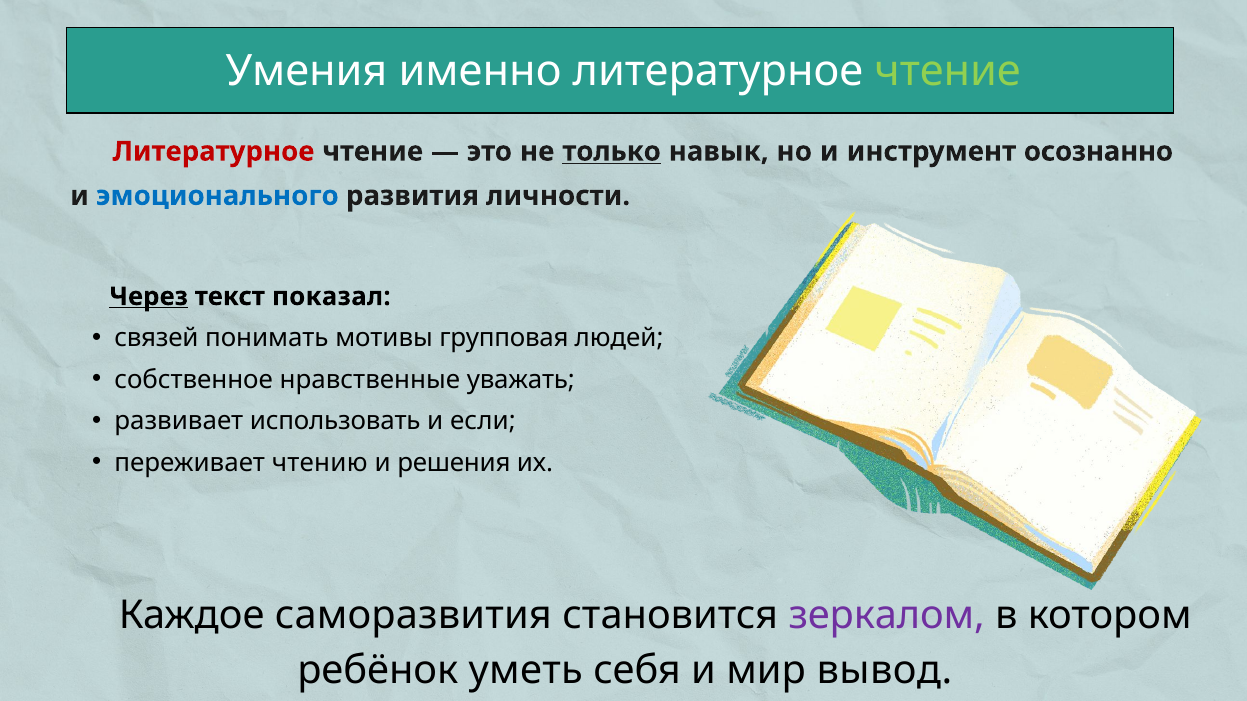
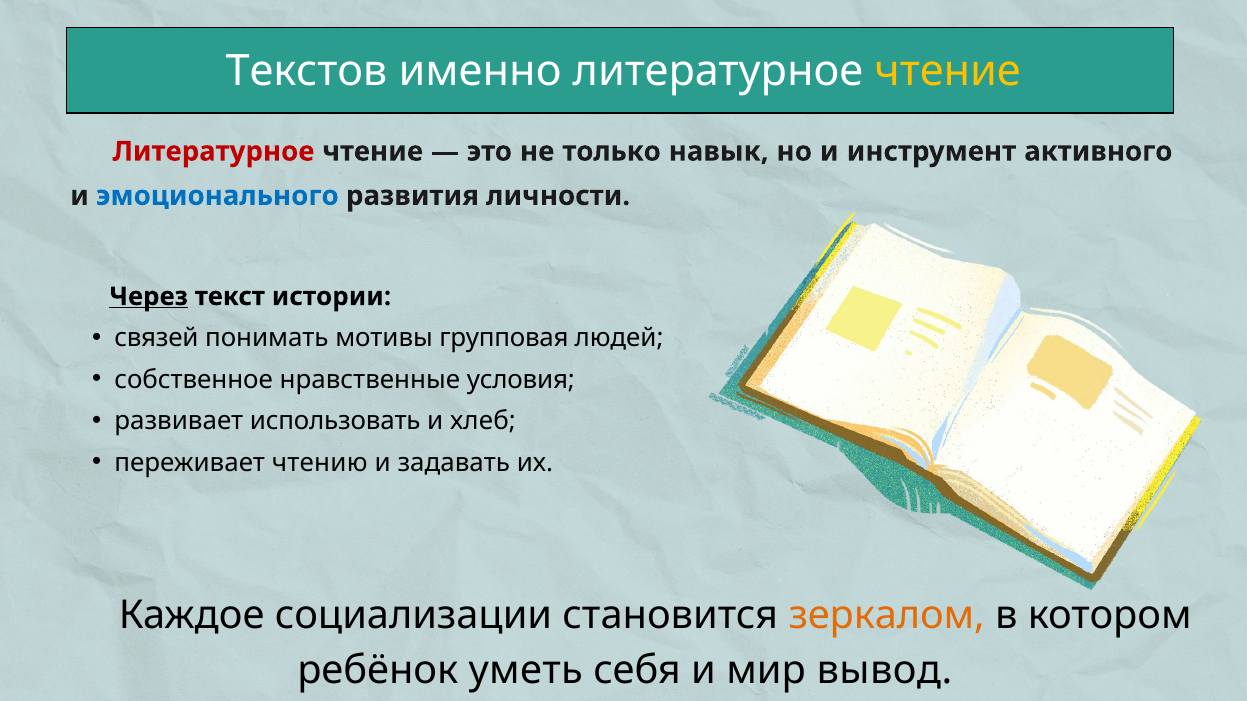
Умения: Умения -> Текстов (306, 71)
чтение colour: light green -> yellow (948, 71)
только underline: present -> none (612, 152)
осознанно: осознанно -> активного (1098, 152)
показал: показал -> истории (331, 297)
уважать: уважать -> условия (521, 380)
если: если -> хлеб (483, 421)
решения: решения -> задавать (454, 463)
саморазвития: саморазвития -> социализации (413, 615)
зеркалом colour: purple -> orange (887, 615)
